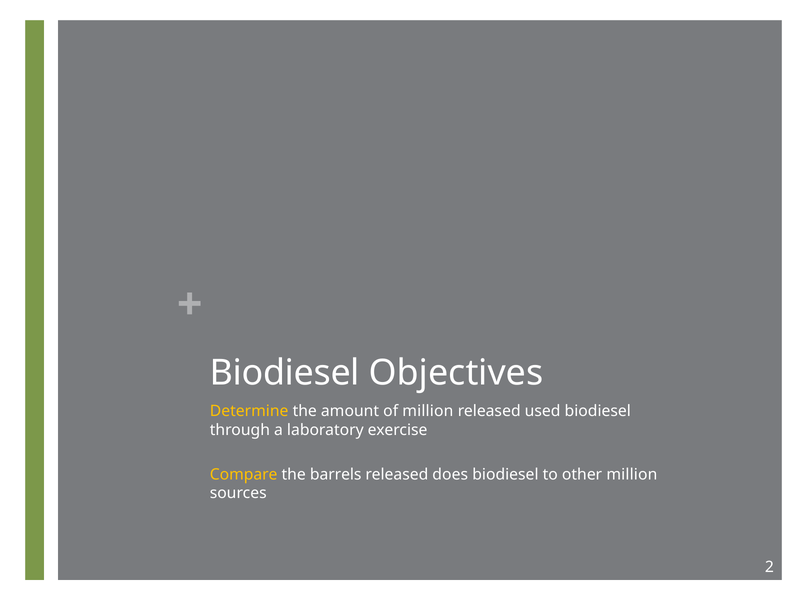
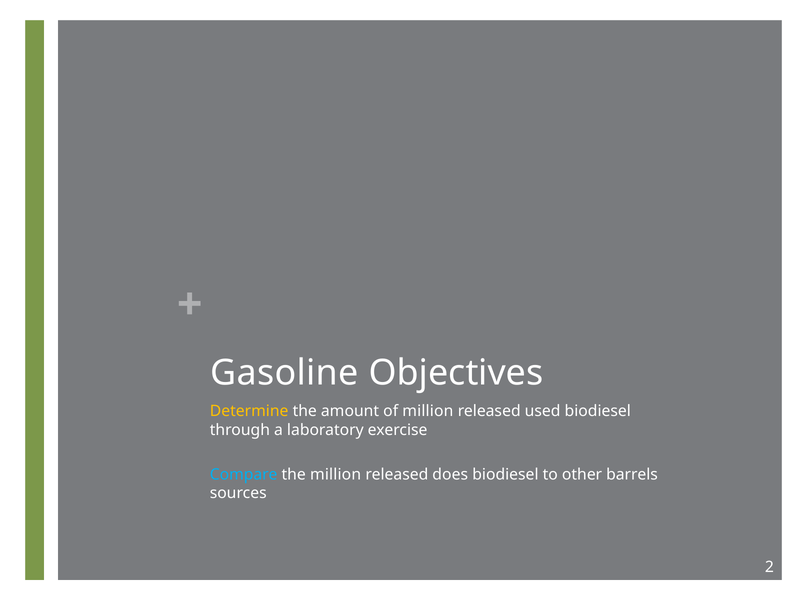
Biodiesel: Biodiesel -> Gasoline (284, 373)
Compare colour: yellow -> light blue (244, 475)
the barrels: barrels -> million (336, 475)
other million: million -> barrels (632, 475)
